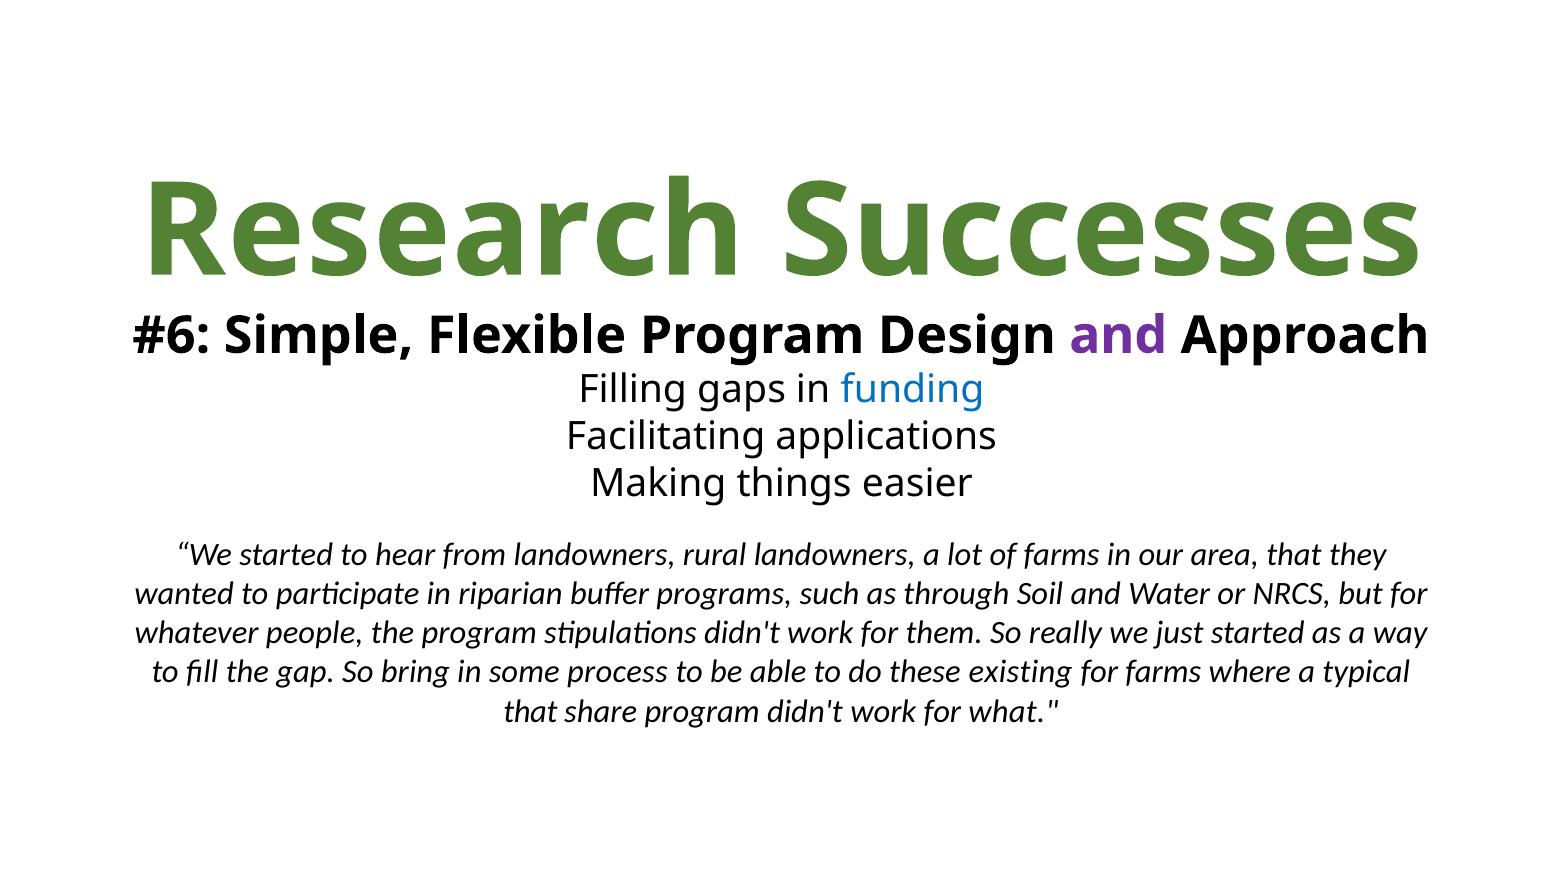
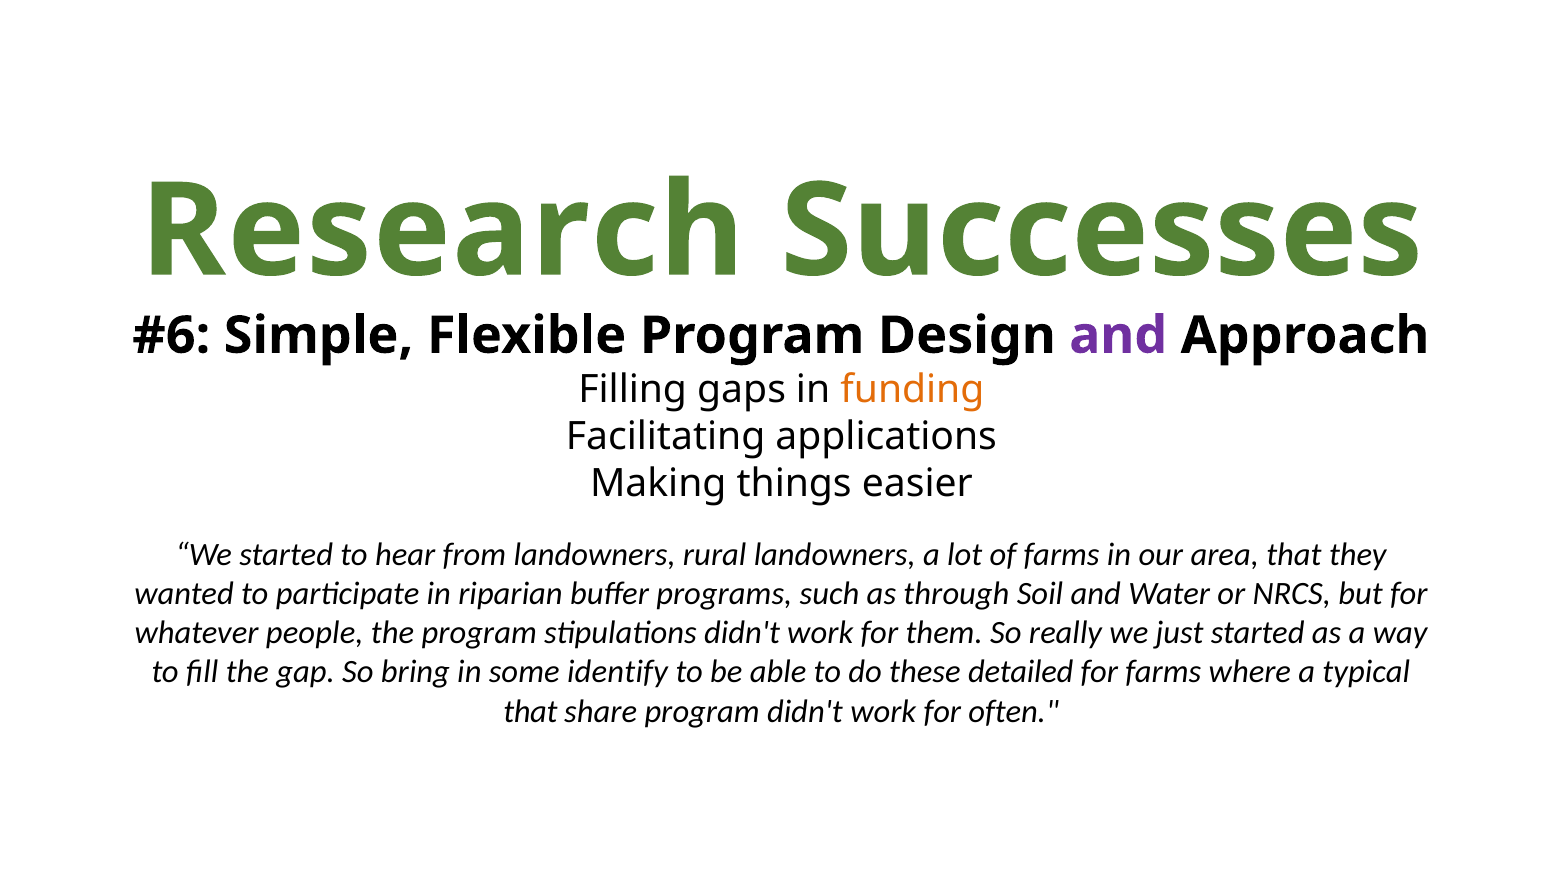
funding colour: blue -> orange (912, 389)
process: process -> identify (617, 672)
existing: existing -> detailed (1021, 672)
what: what -> often (1014, 711)
